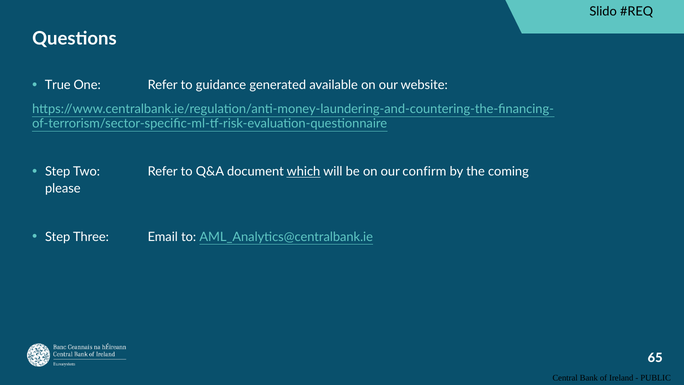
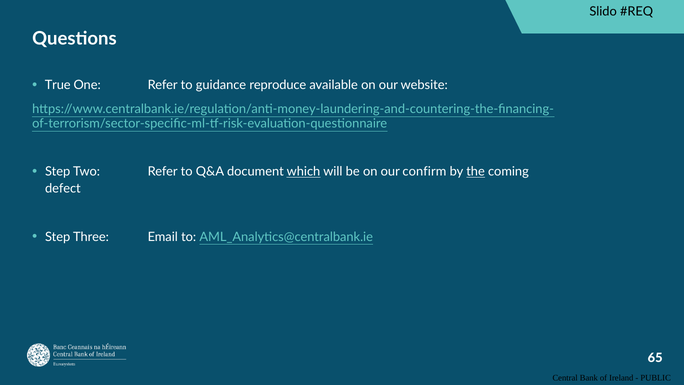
generated: generated -> reproduce (278, 85)
the underline: none -> present (476, 172)
please: please -> defect (63, 189)
